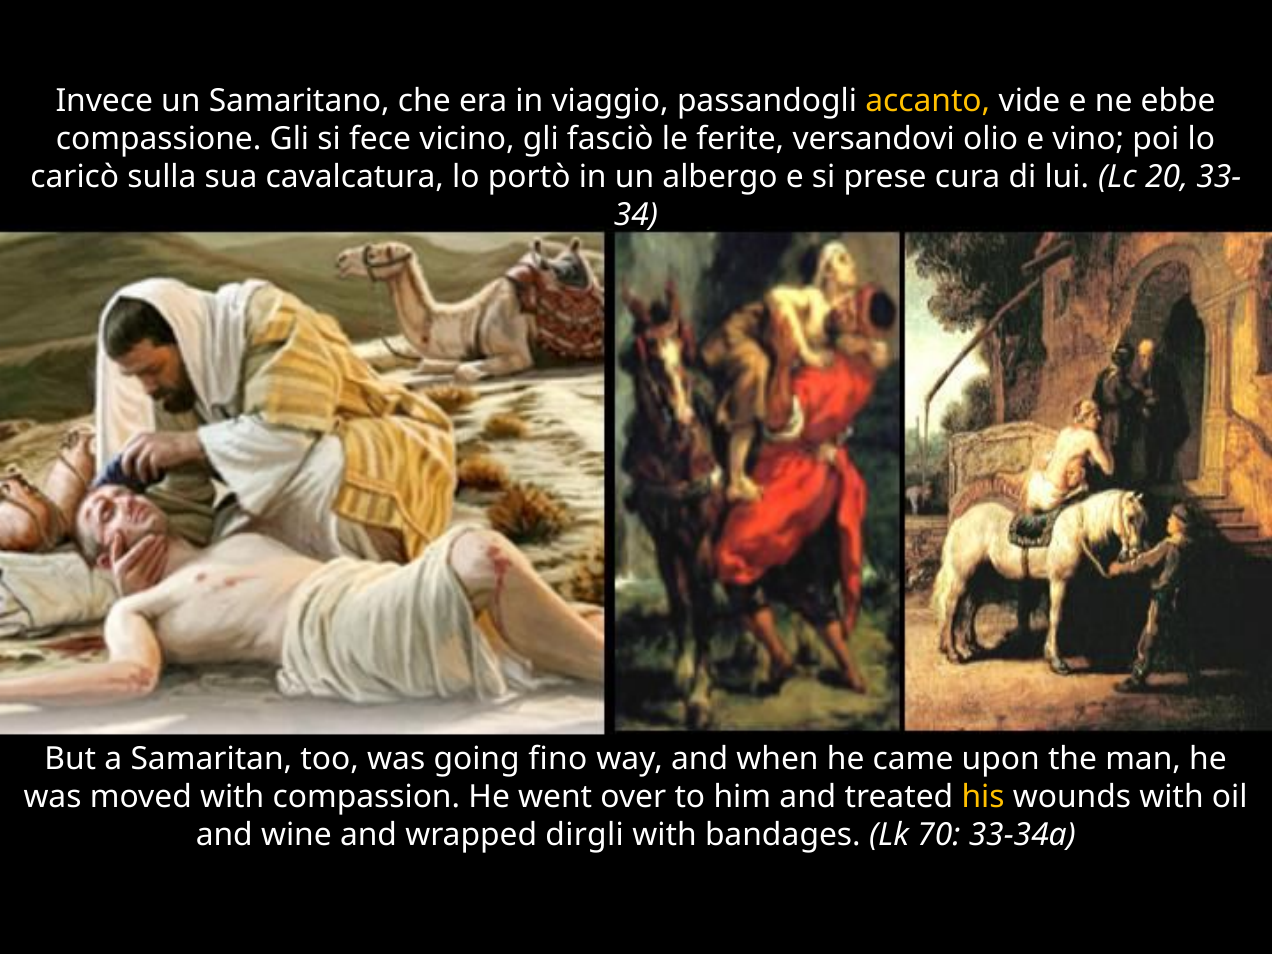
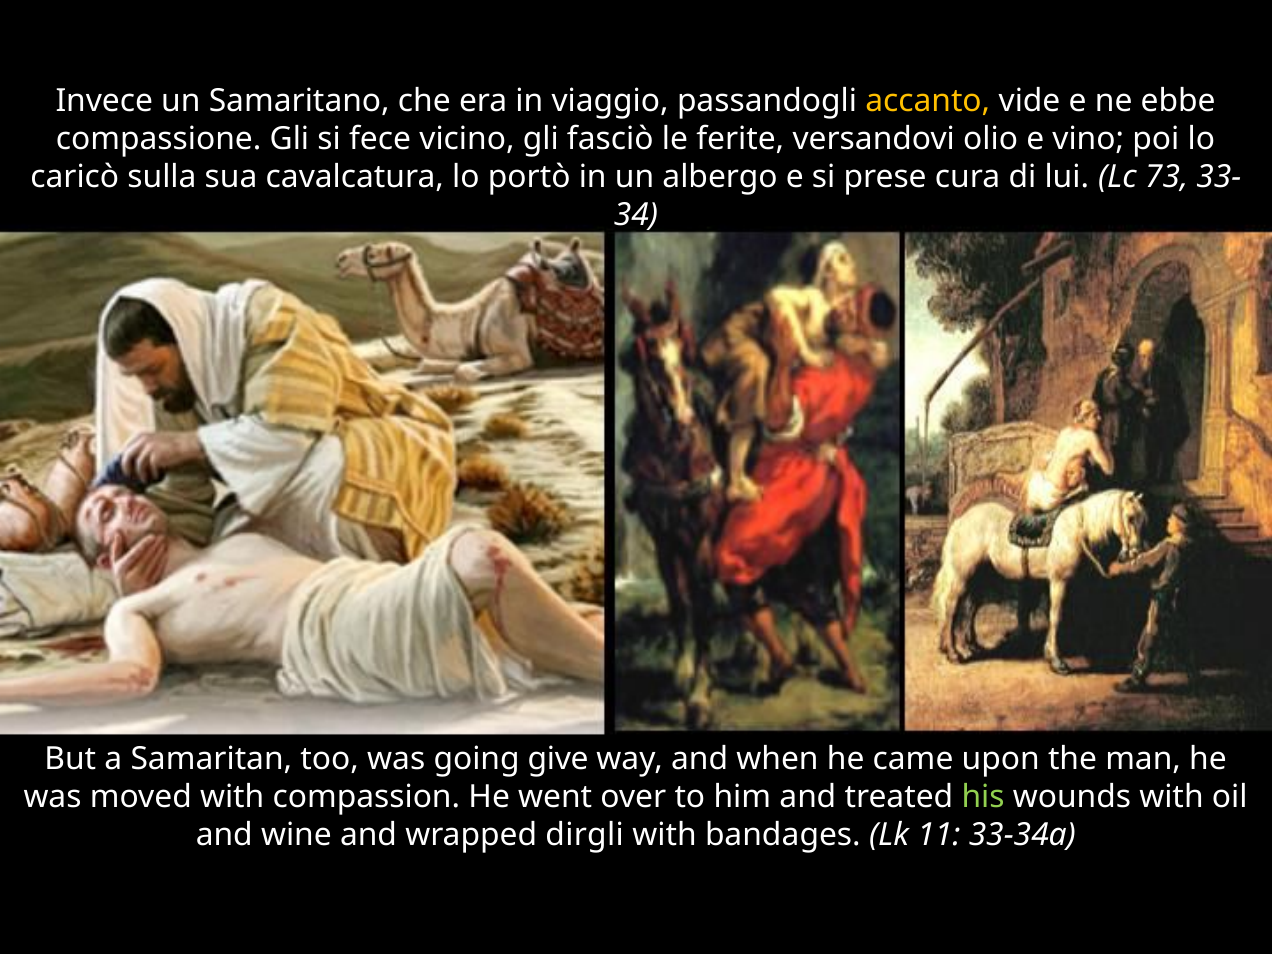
20: 20 -> 73 (1167, 177)
fino: fino -> give (558, 759)
his colour: yellow -> light green (983, 797)
70: 70 -> 11 (939, 835)
